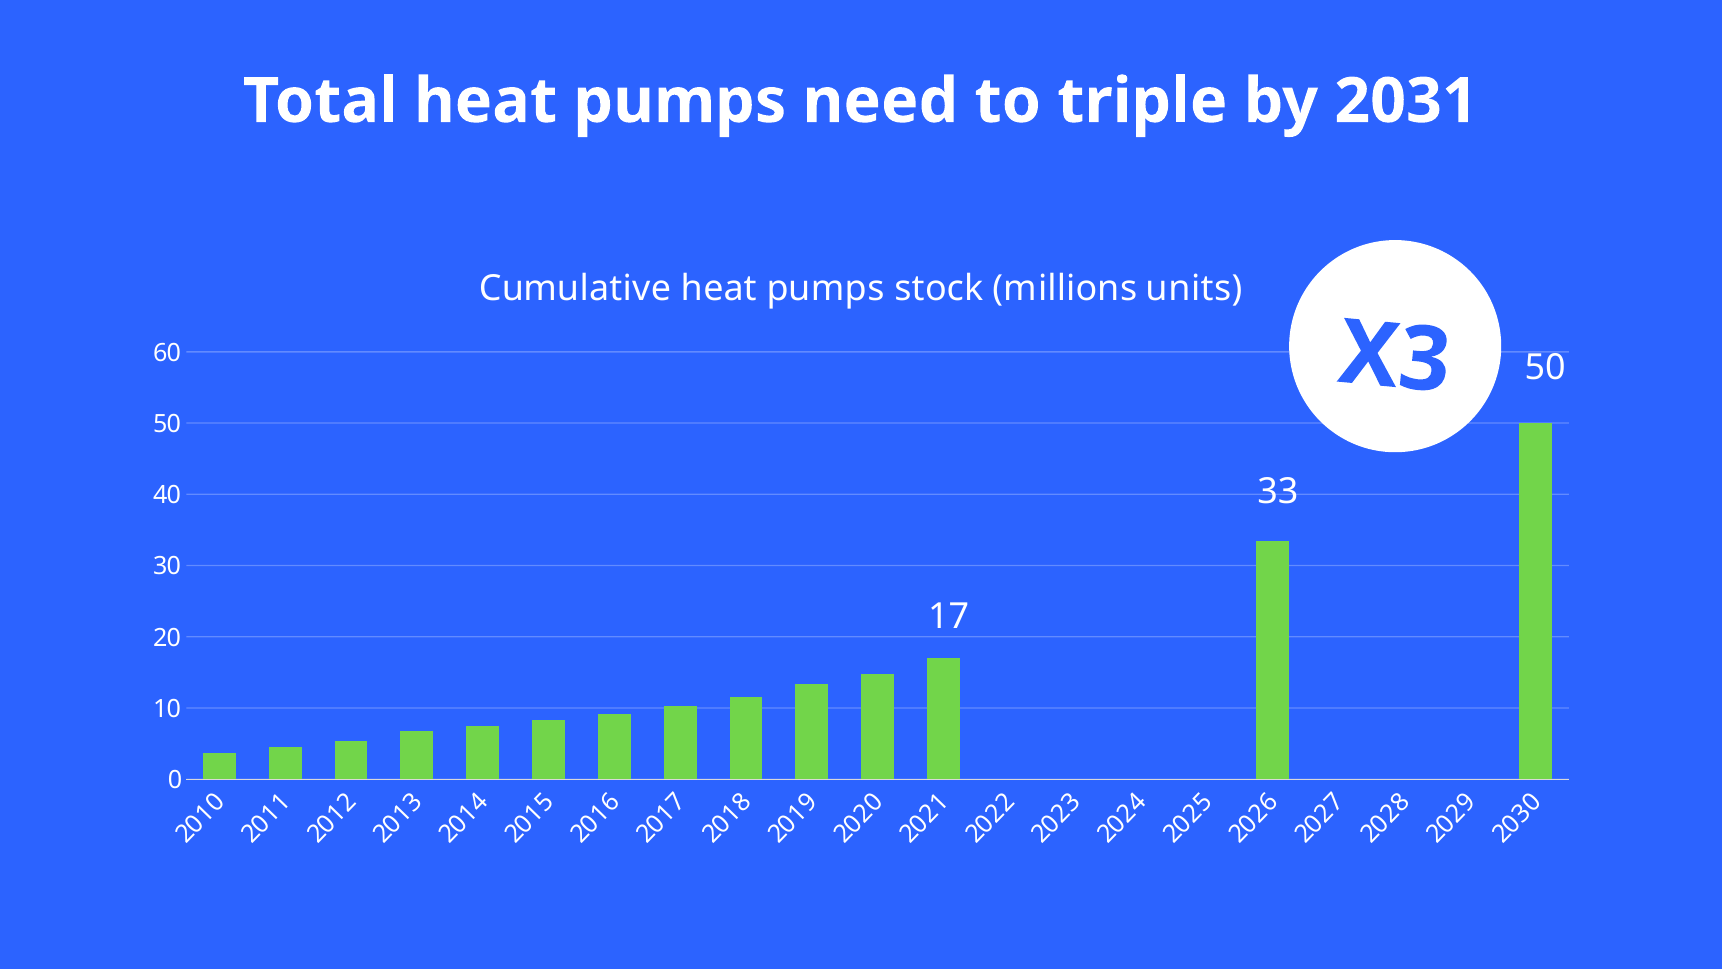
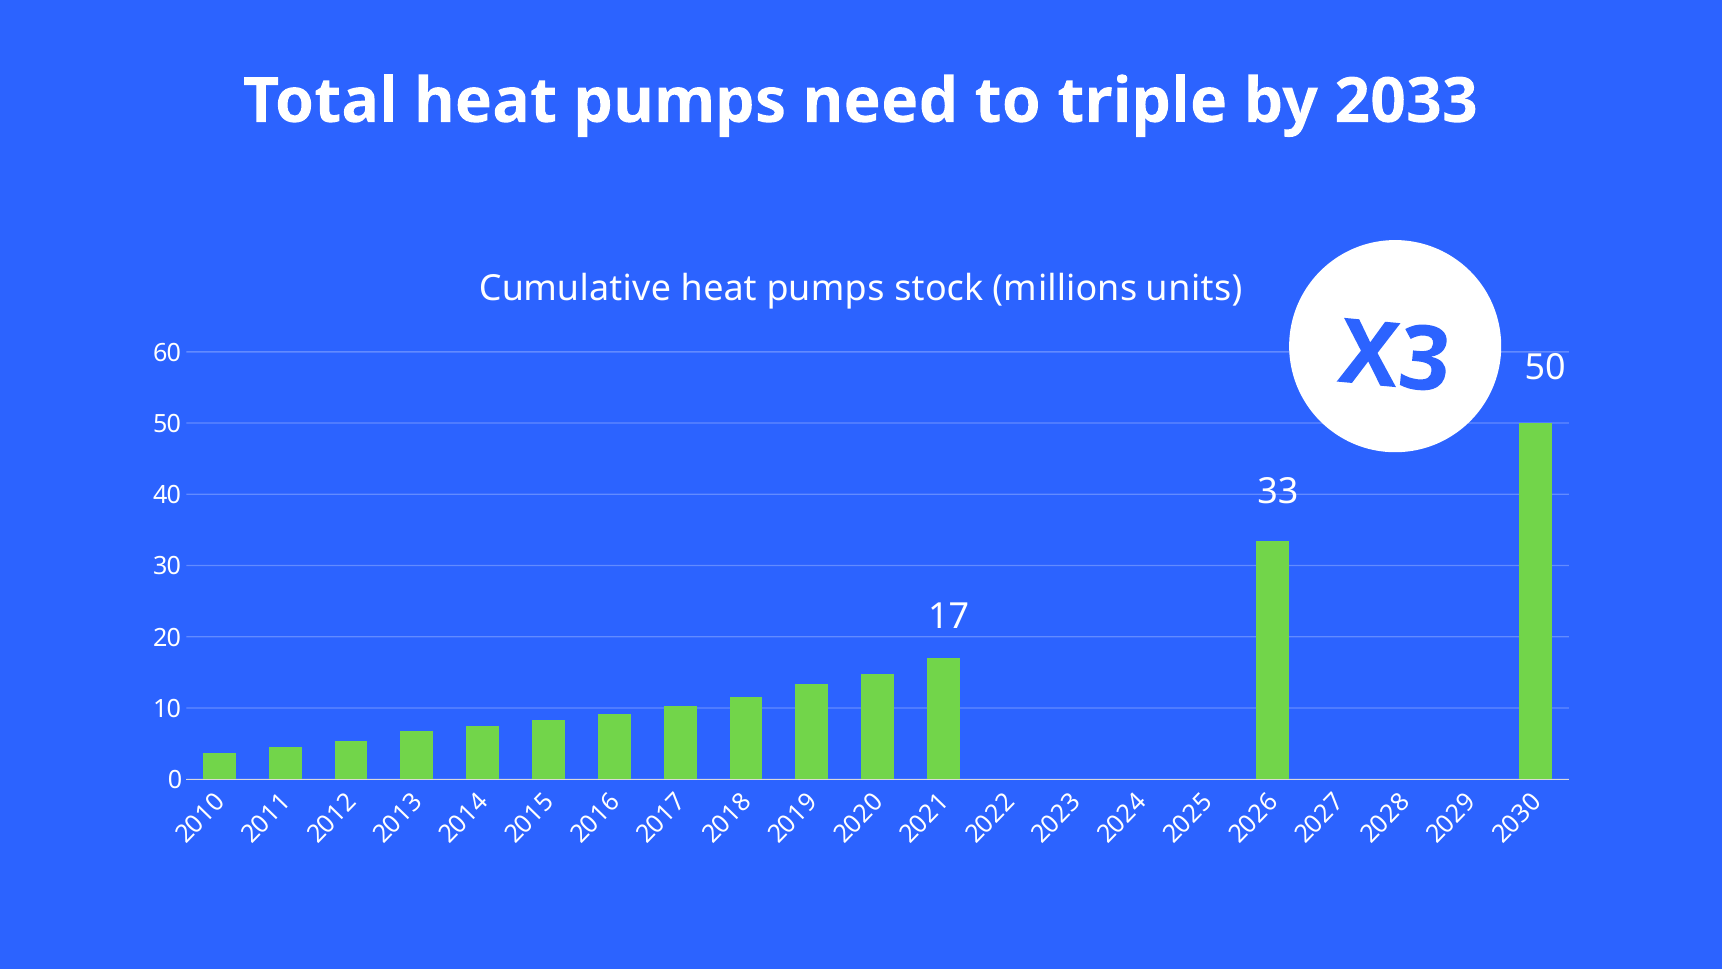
2031: 2031 -> 2033 (1406, 101)
